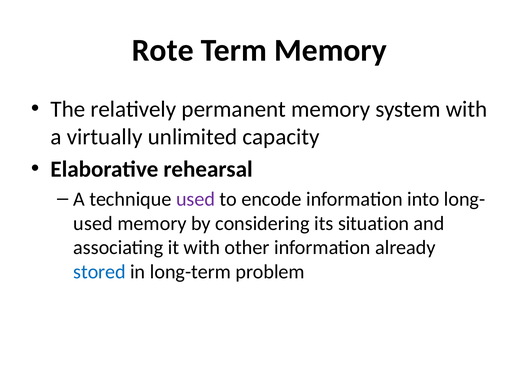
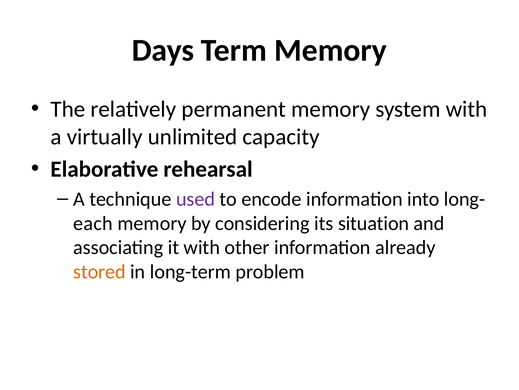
Rote: Rote -> Days (163, 50)
used: used -> each (93, 223)
stored colour: blue -> orange (99, 271)
